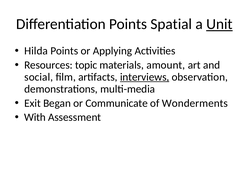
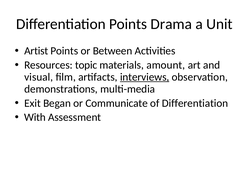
Spatial: Spatial -> Drama (171, 24)
Unit underline: present -> none (219, 24)
Hilda: Hilda -> Artist (36, 51)
Applying: Applying -> Between (113, 51)
social: social -> visual (39, 77)
of Wonderments: Wonderments -> Differentiation (195, 103)
